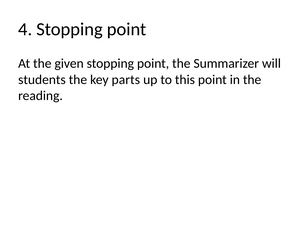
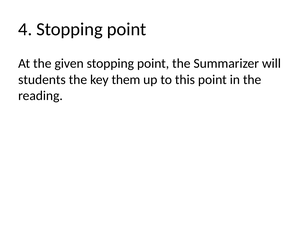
parts: parts -> them (126, 80)
